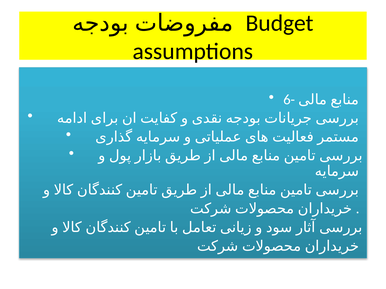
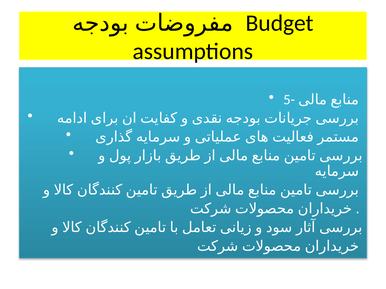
6-: 6- -> 5- (289, 100)
